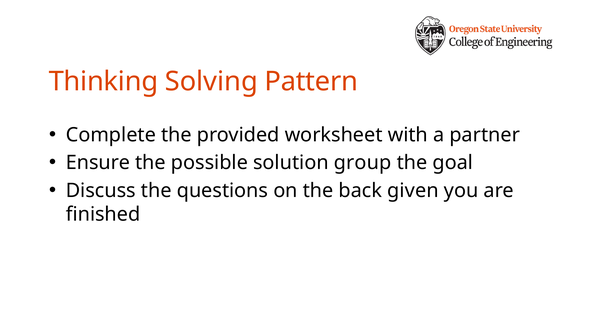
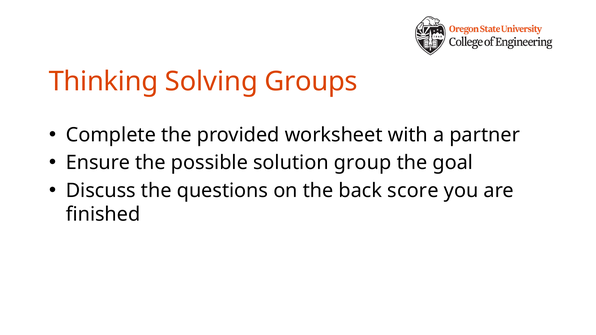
Pattern: Pattern -> Groups (311, 82)
given: given -> score (413, 191)
